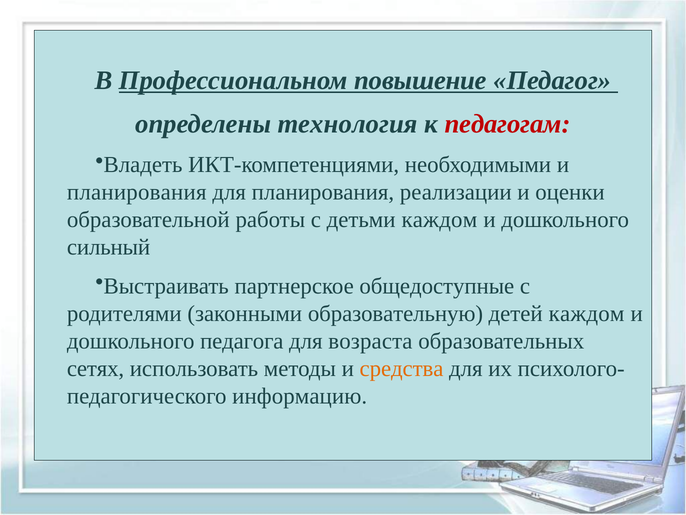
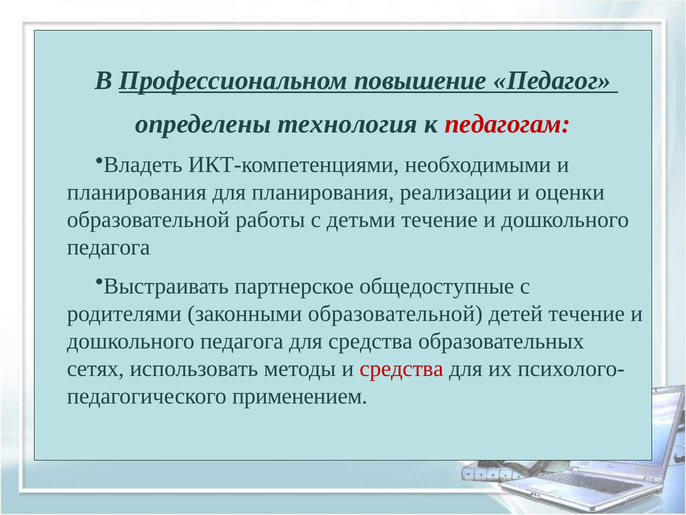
детьми каждом: каждом -> течение (440, 220)
сильный: сильный -> педагога (109, 247)
законными образовательную: образовательную -> образовательной (395, 313)
детей каждом: каждом -> течение (587, 313)
для возраста: возраста -> средства (370, 341)
средства colour: orange -> red (402, 368)
информацию: информацию -> применением (300, 396)
